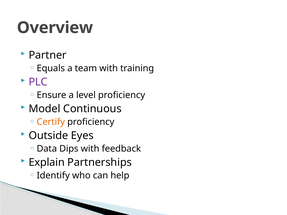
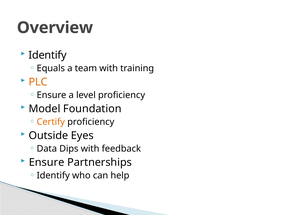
Partner: Partner -> Identify (48, 55)
PLC colour: purple -> orange (38, 82)
Continuous: Continuous -> Foundation (92, 109)
Explain: Explain -> Ensure (47, 162)
